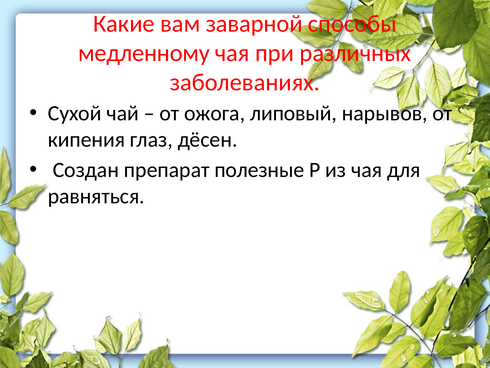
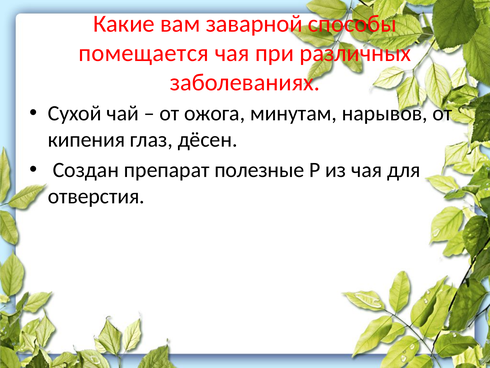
медленному: медленному -> помещается (144, 53)
липовый: липовый -> минутам (293, 113)
равняться: равняться -> отверстия (96, 196)
